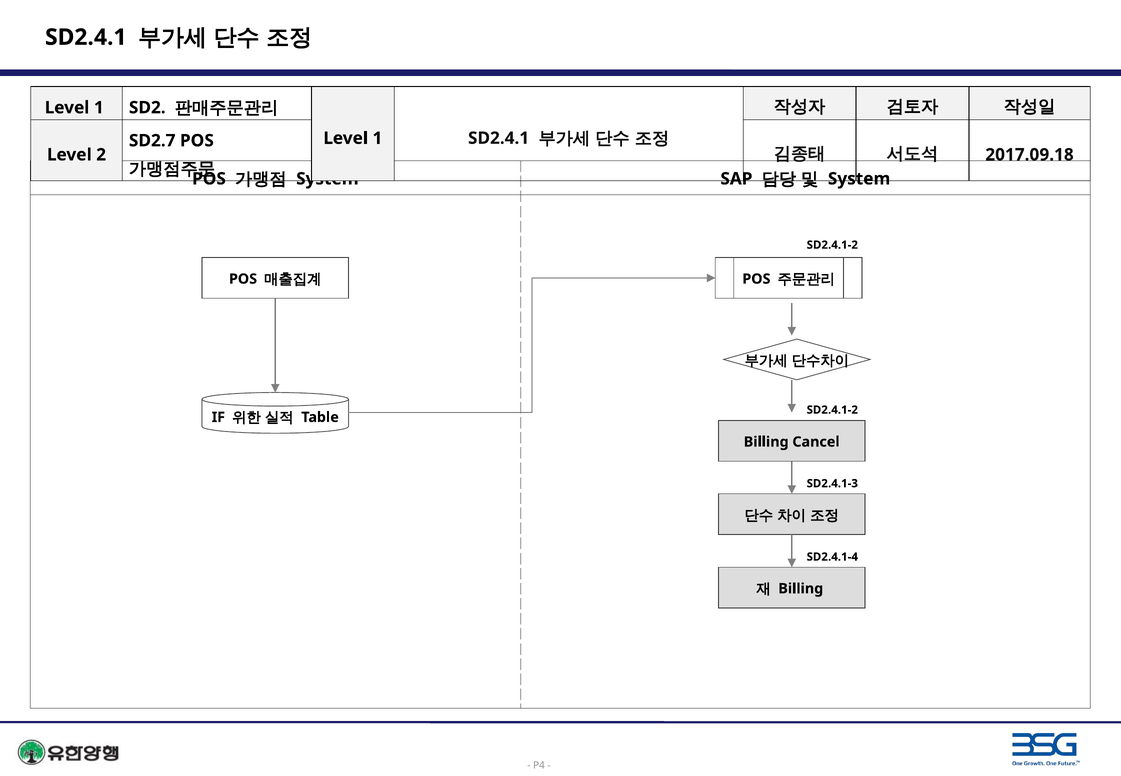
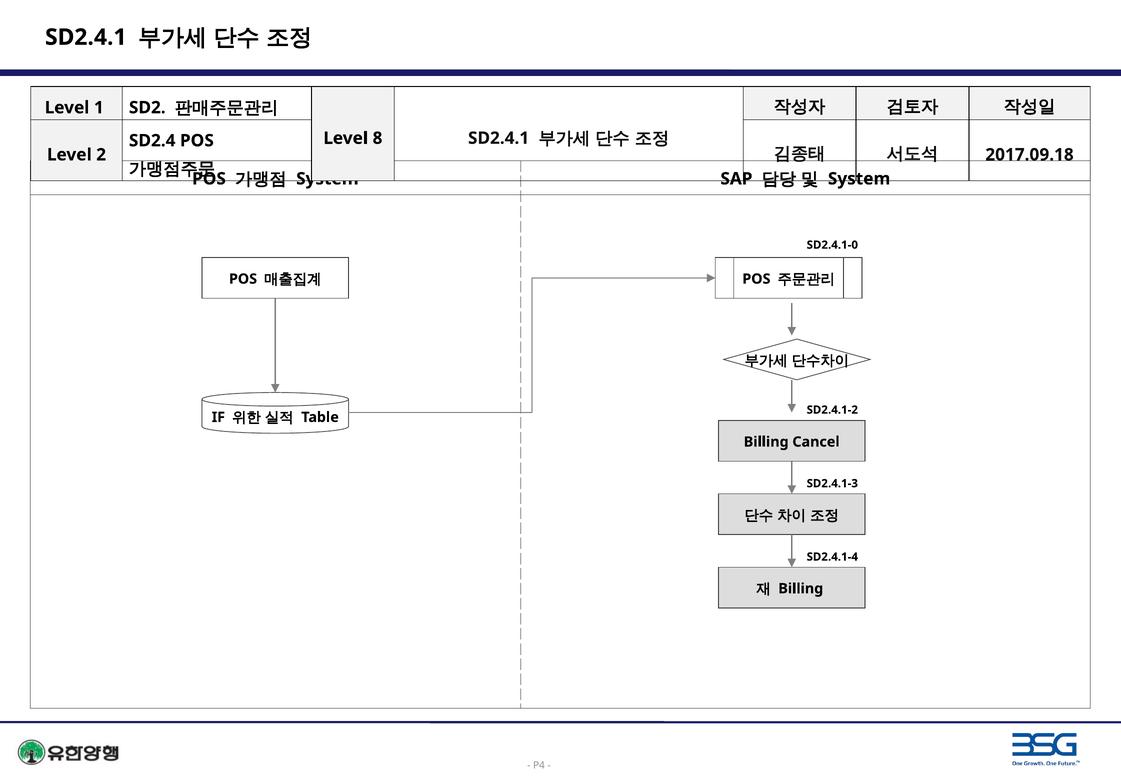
1: 1 -> 8 (378, 138)
SD2.7: SD2.7 -> SD2.4 (152, 141)
SD2.4.1-2: SD2.4.1-2 -> SD2.4.1-0 (832, 245)
